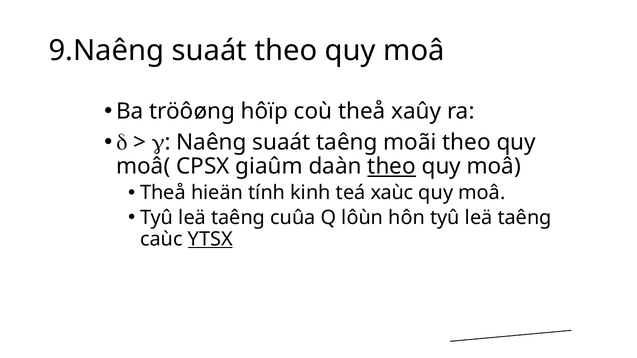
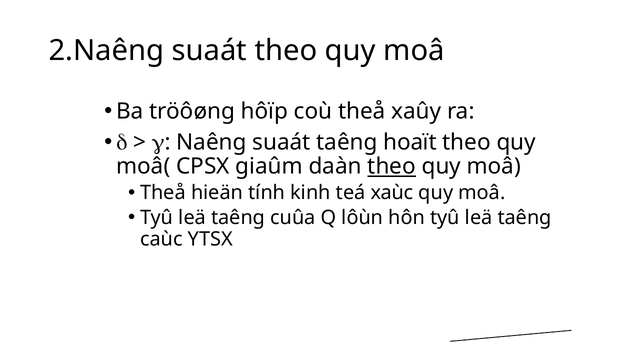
9.Naêng: 9.Naêng -> 2.Naêng (106, 51)
moãi: moãi -> hoaït (410, 142)
YTSX underline: present -> none (210, 239)
